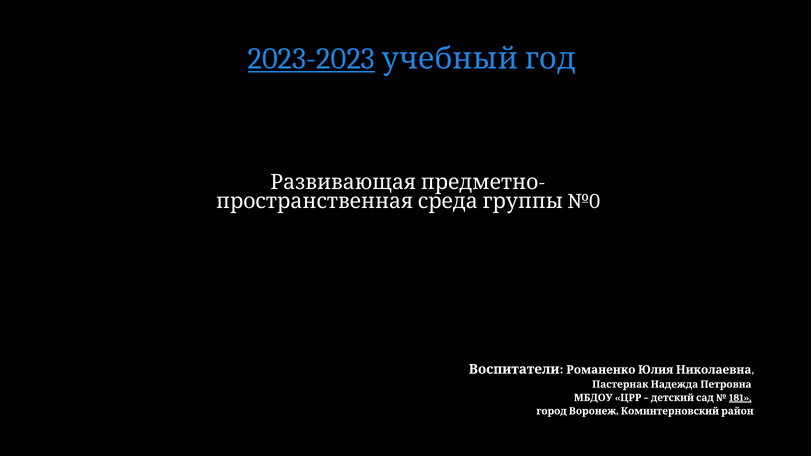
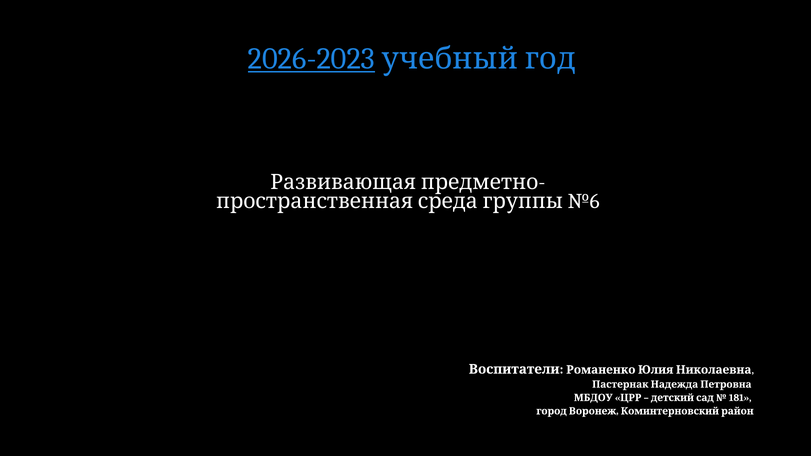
2023-2023: 2023-2023 -> 2026-2023 (311, 59)
№0: №0 -> №6 (584, 202)
181 underline: present -> none (740, 398)
